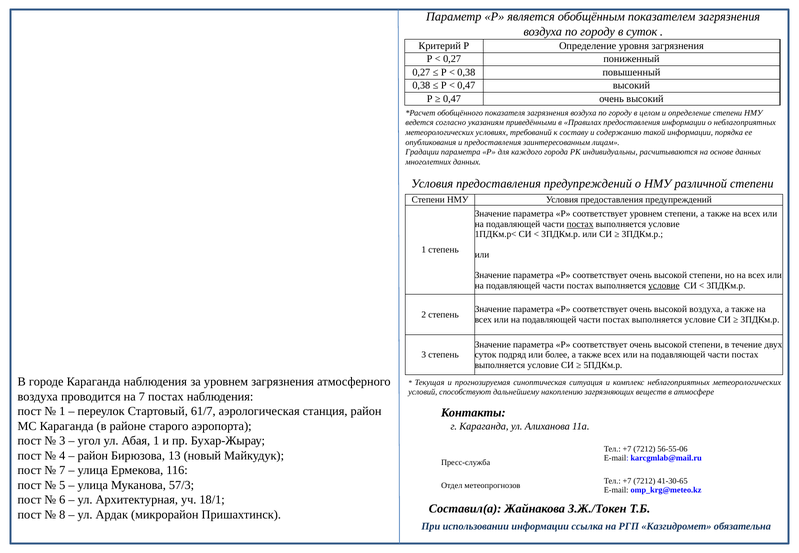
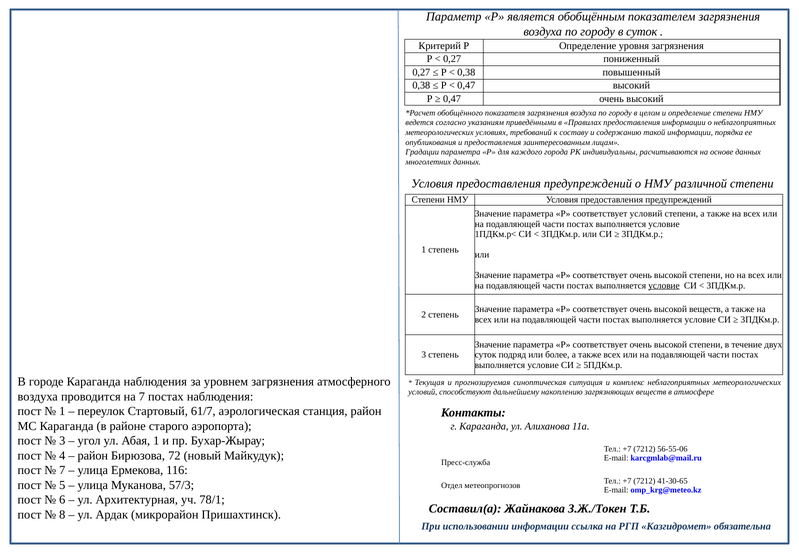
соответствует уровнем: уровнем -> условий (646, 214)
постах underline: present -> none (580, 224)
высокой воздуха: воздуха -> веществ (706, 309)
13: 13 -> 72 (174, 456)
18/1: 18/1 -> 78/1 (212, 500)
